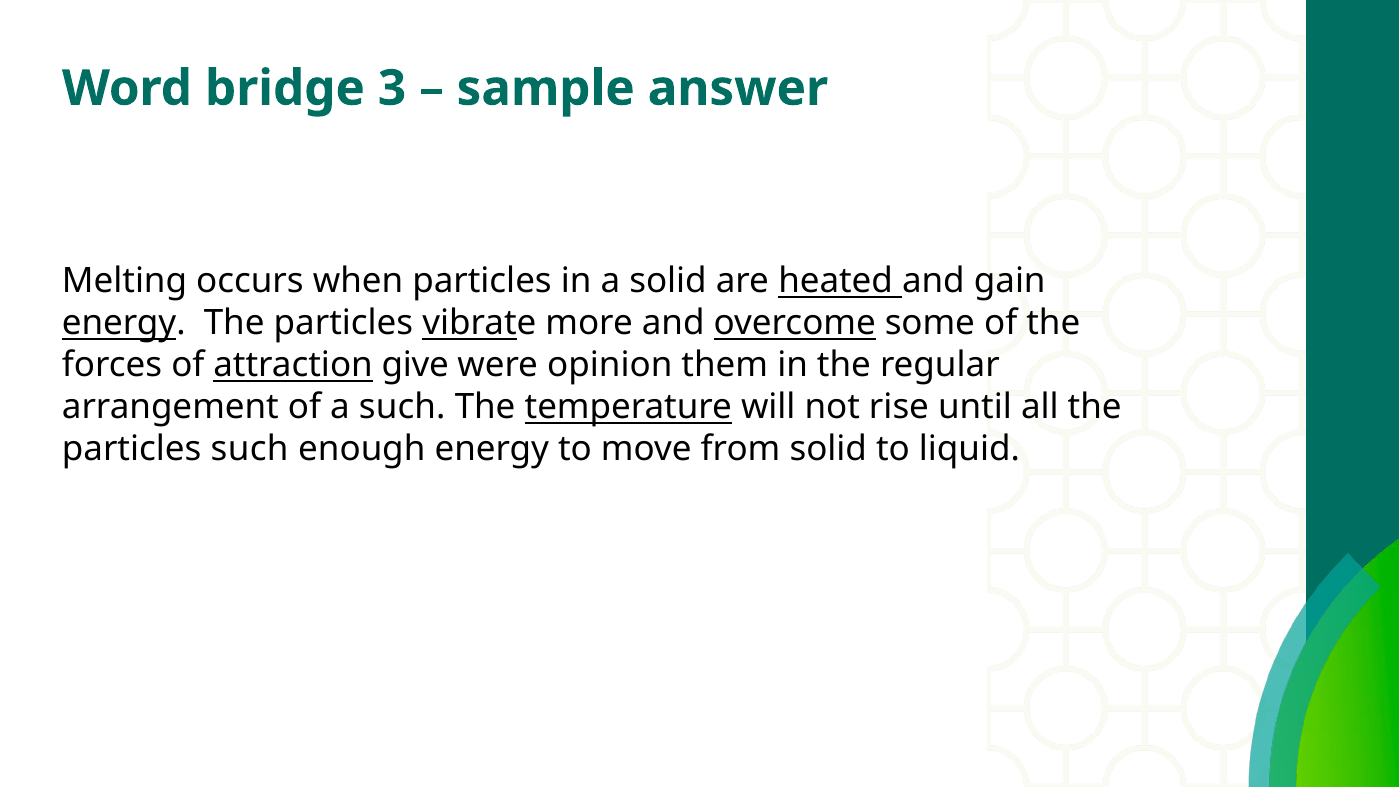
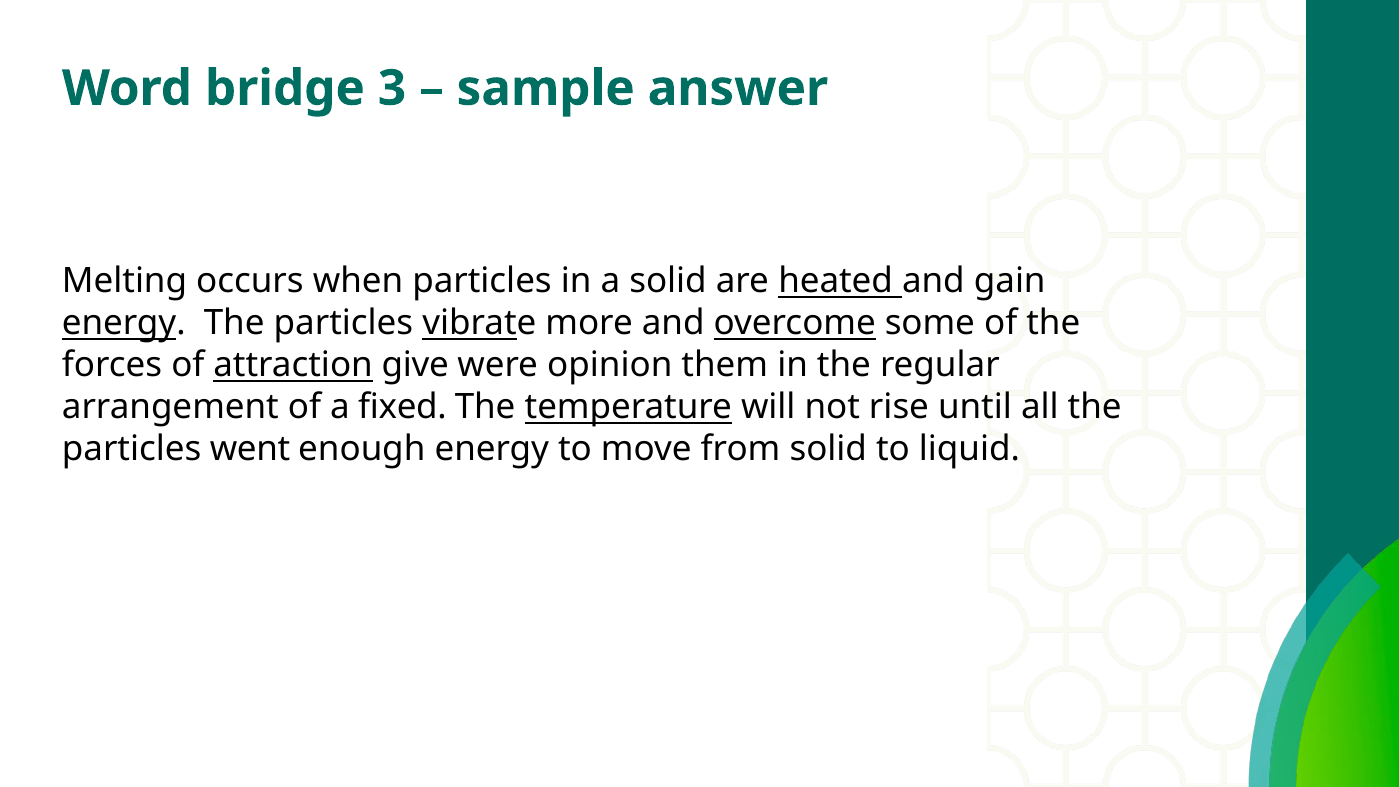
a such: such -> fixed (402, 407)
particles such: such -> went (250, 449)
